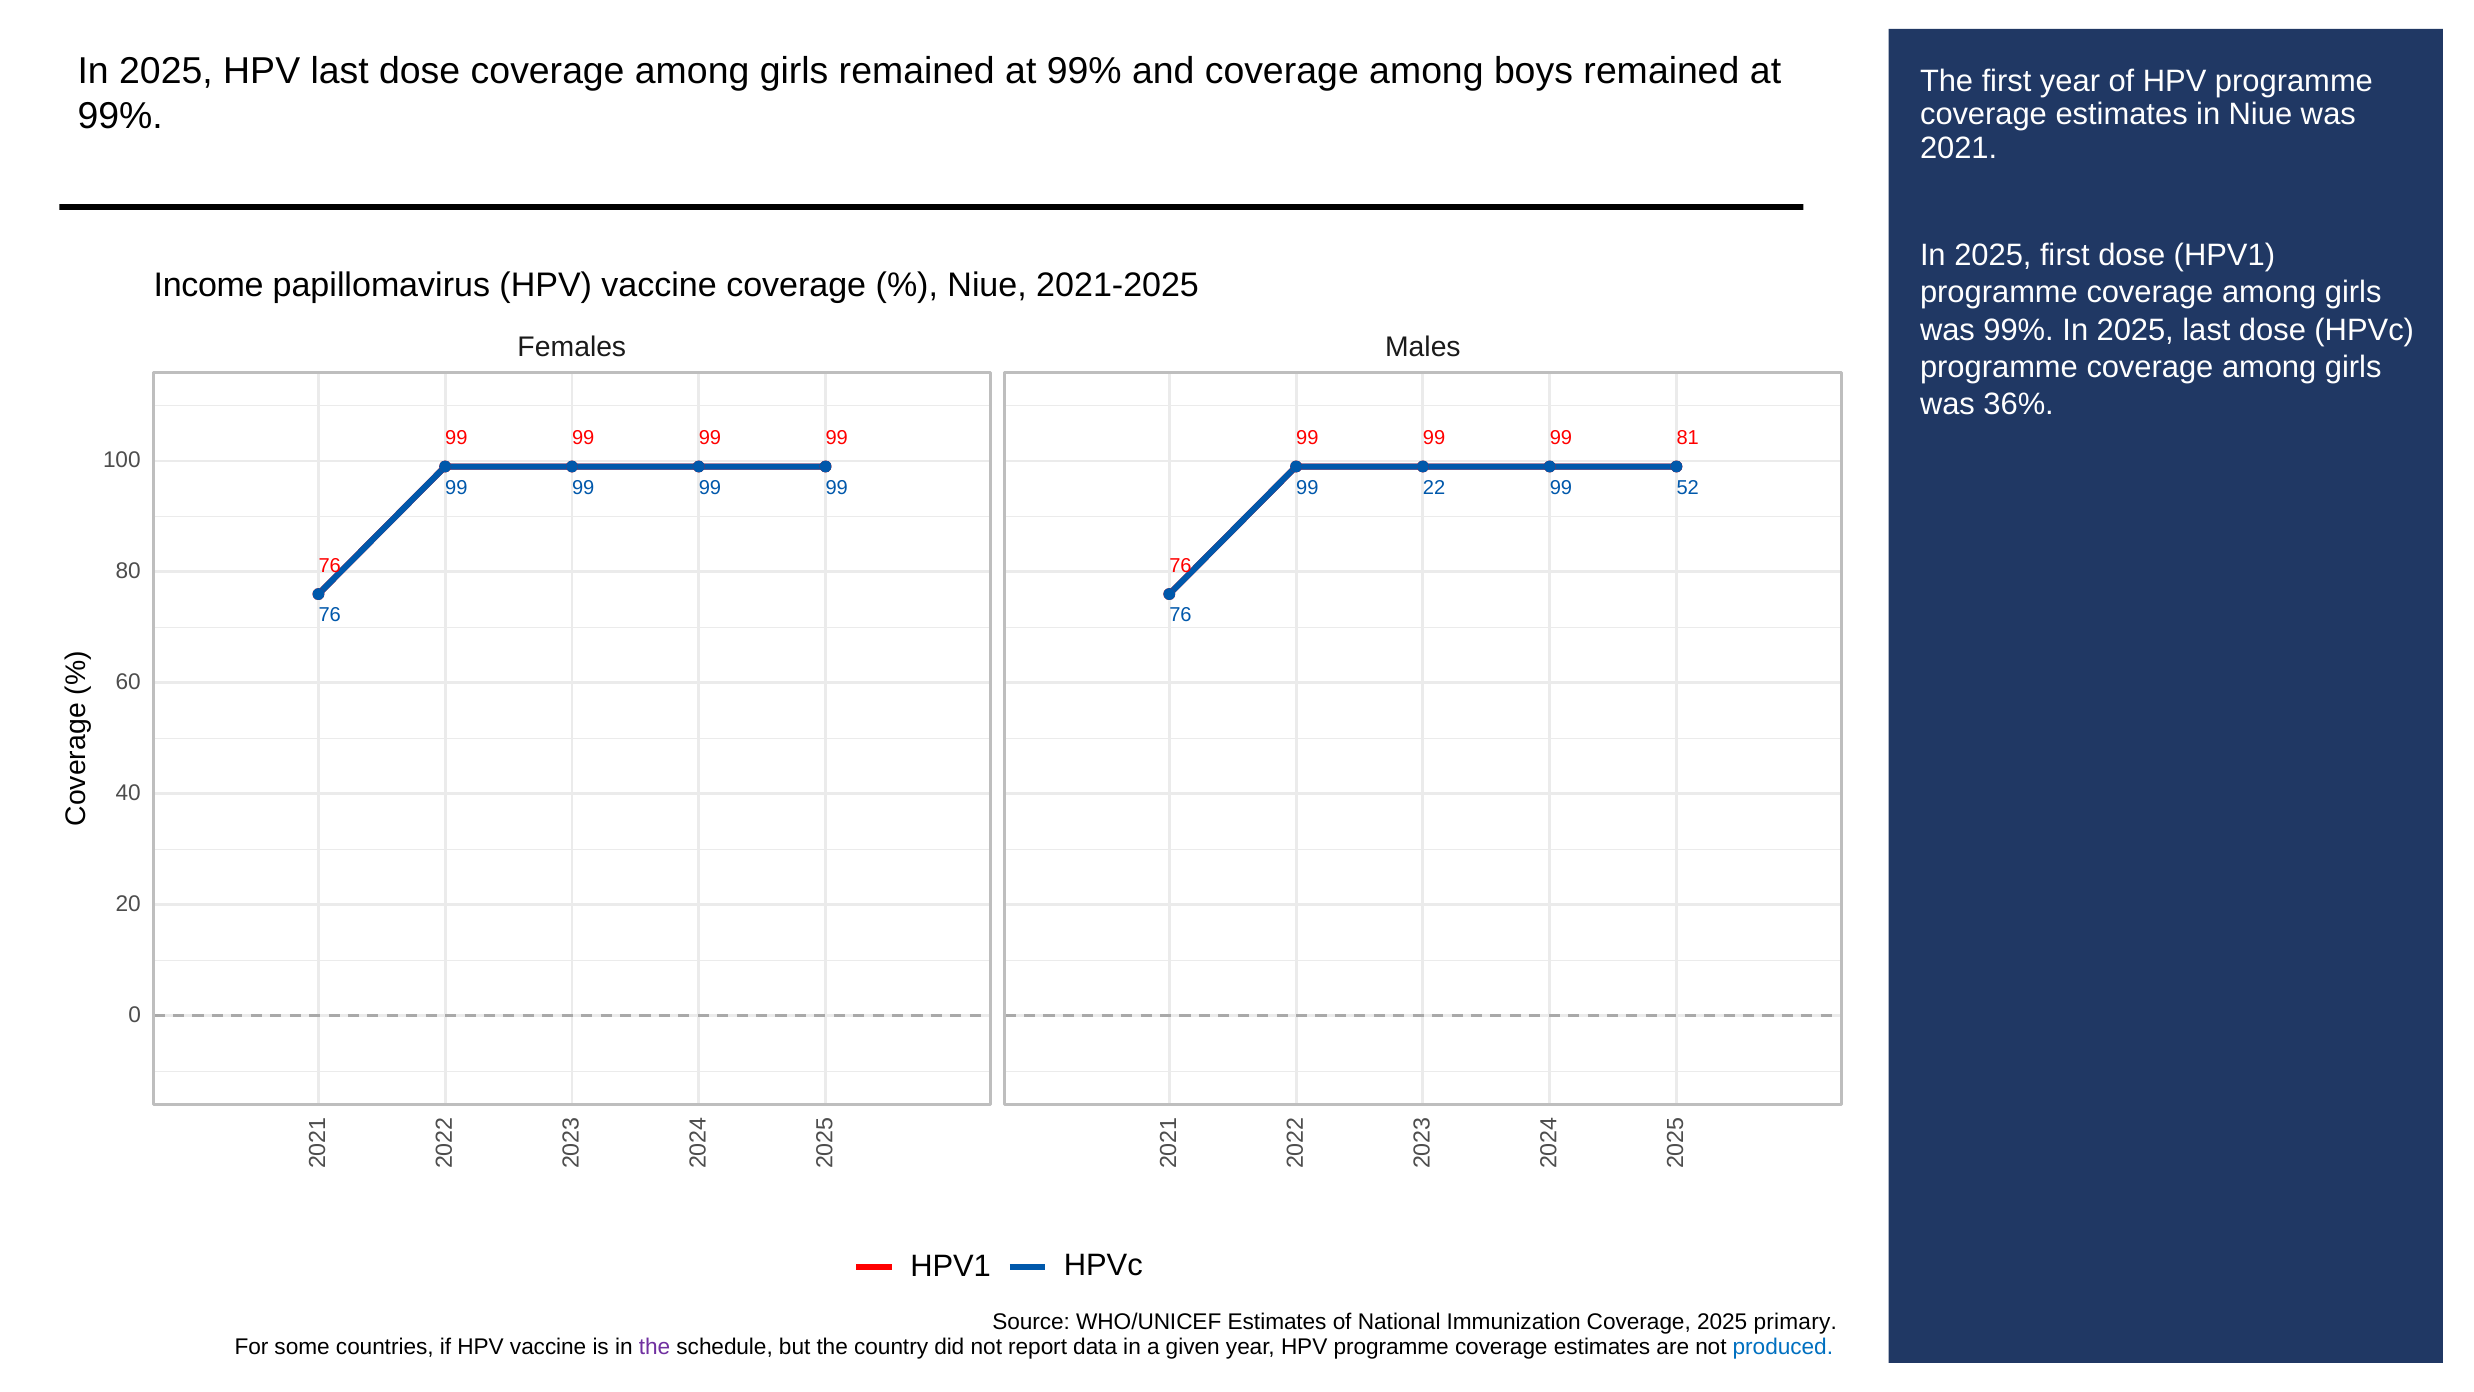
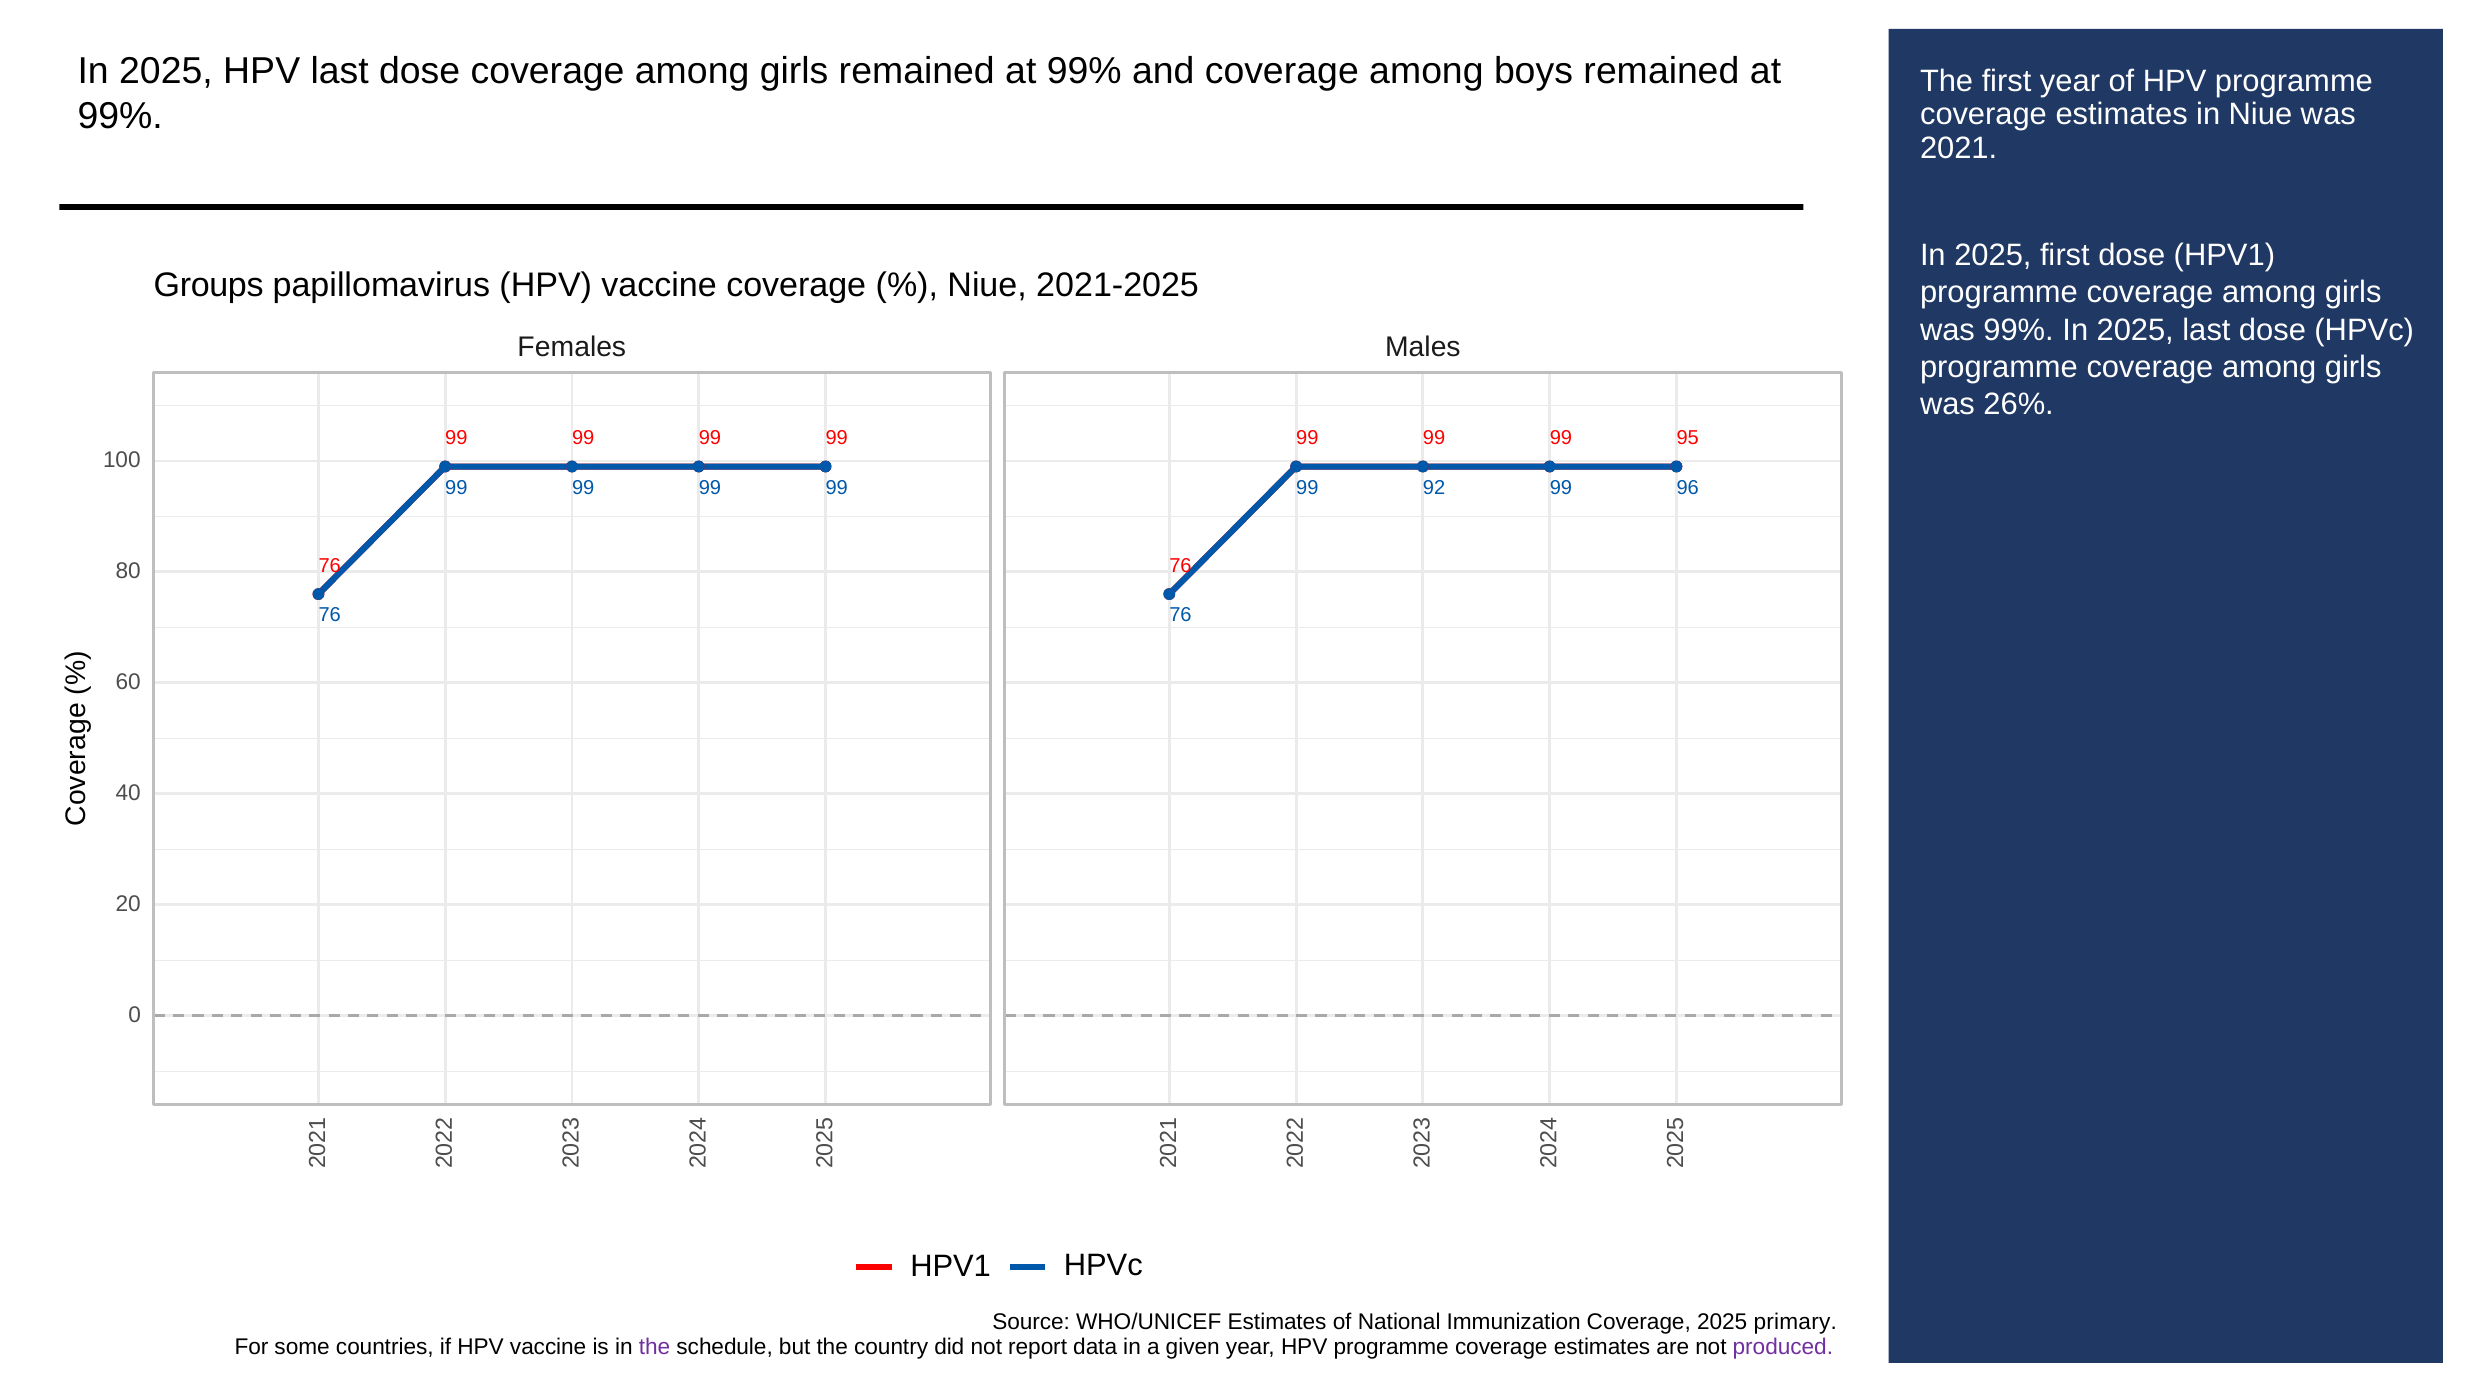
Income: Income -> Groups (209, 285)
36%: 36% -> 26% (2019, 404)
81: 81 -> 95 (1688, 438)
22: 22 -> 92 (1434, 487)
52: 52 -> 96 (1688, 487)
produced colour: blue -> purple (1783, 1347)
